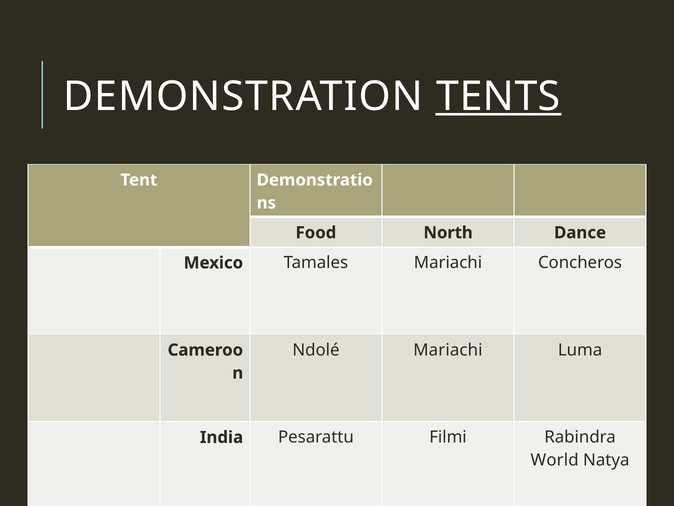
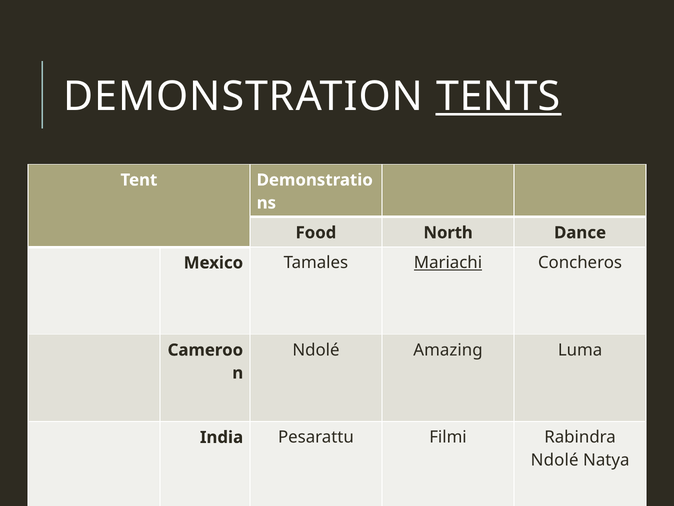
Mariachi underline: none -> present (448, 263)
Ndolé Mariachi: Mariachi -> Amazing (448, 350)
World: World -> Ndolé (555, 460)
